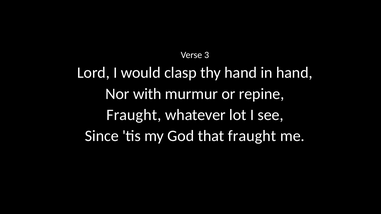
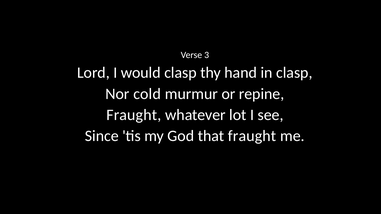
in hand: hand -> clasp (294, 73)
with: with -> cold (147, 94)
